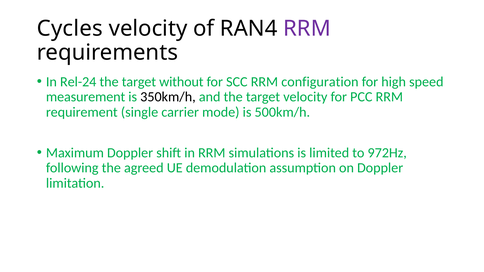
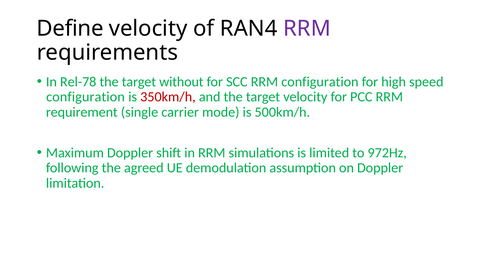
Cycles: Cycles -> Define (70, 29)
Rel-24: Rel-24 -> Rel-78 (78, 82)
measurement: measurement -> configuration (85, 97)
350km/h colour: black -> red (168, 97)
